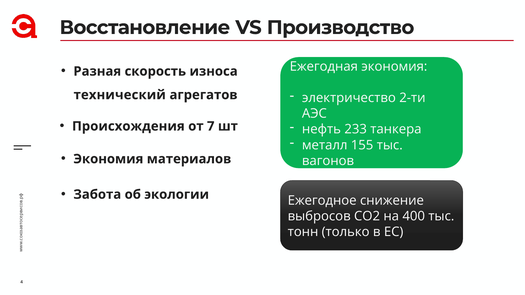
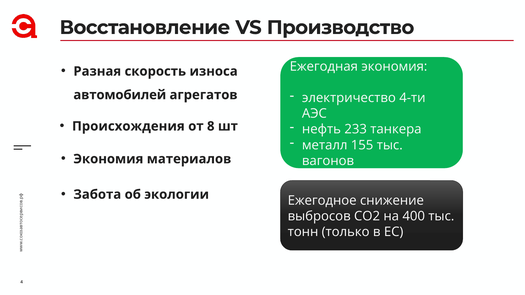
технический: технический -> автомобилей (120, 95)
2-ти: 2-ти -> 4-ти (412, 98)
7: 7 -> 8 (211, 126)
